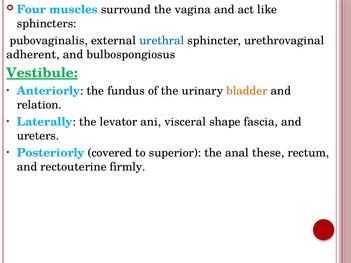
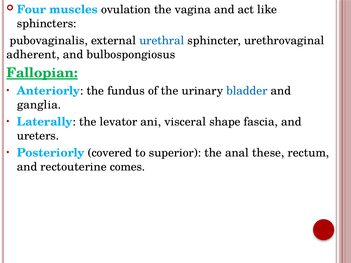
surround: surround -> ovulation (126, 10)
Vestibule: Vestibule -> Fallopian (42, 73)
bladder colour: orange -> blue (247, 91)
relation: relation -> ganglia (39, 105)
firmly: firmly -> comes (127, 167)
